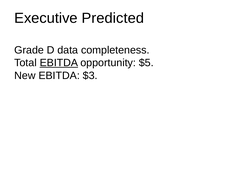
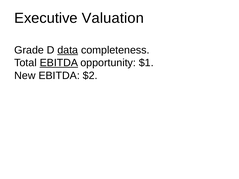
Predicted: Predicted -> Valuation (113, 18)
data underline: none -> present (68, 50)
$5: $5 -> $1 (146, 63)
$3: $3 -> $2 (90, 76)
